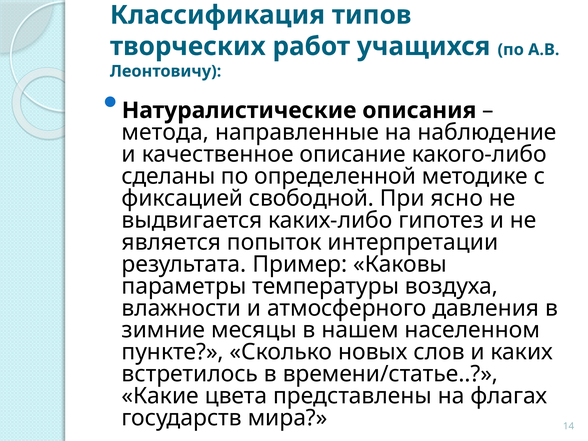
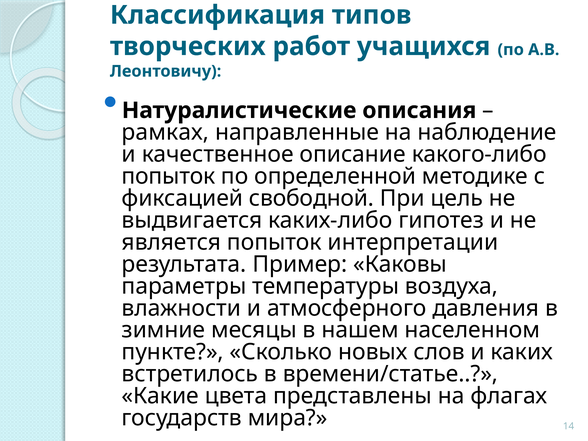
метода: метода -> рамках (165, 132)
сделаны: сделаны -> попыток (168, 176)
ясно: ясно -> цель (457, 198)
